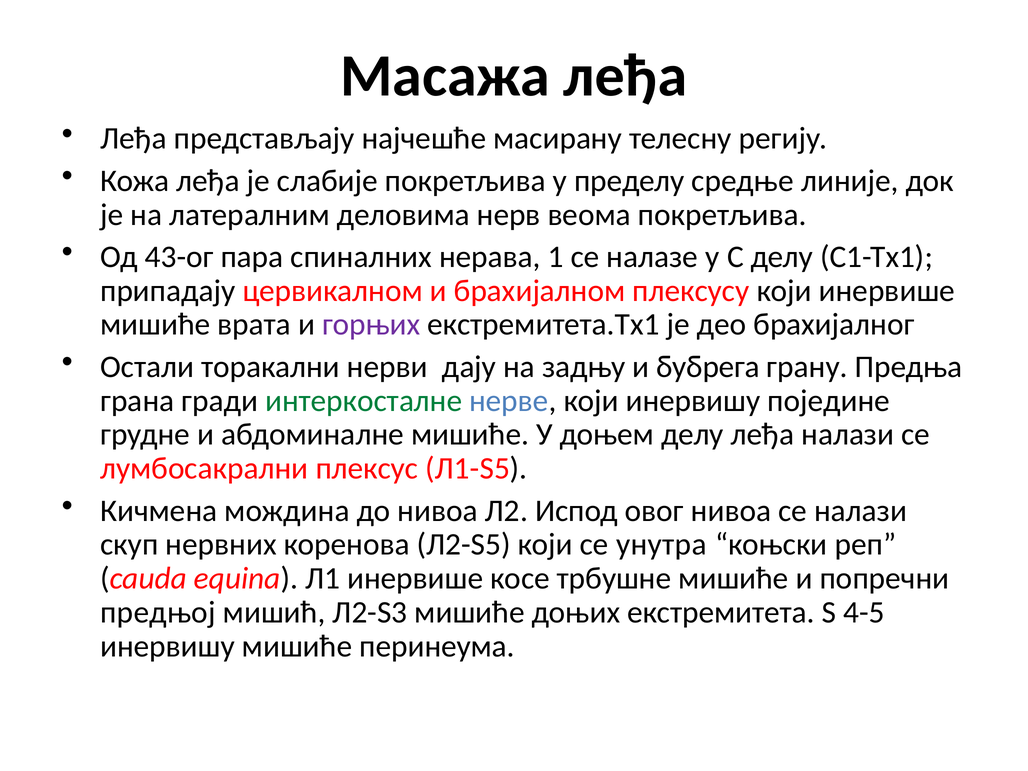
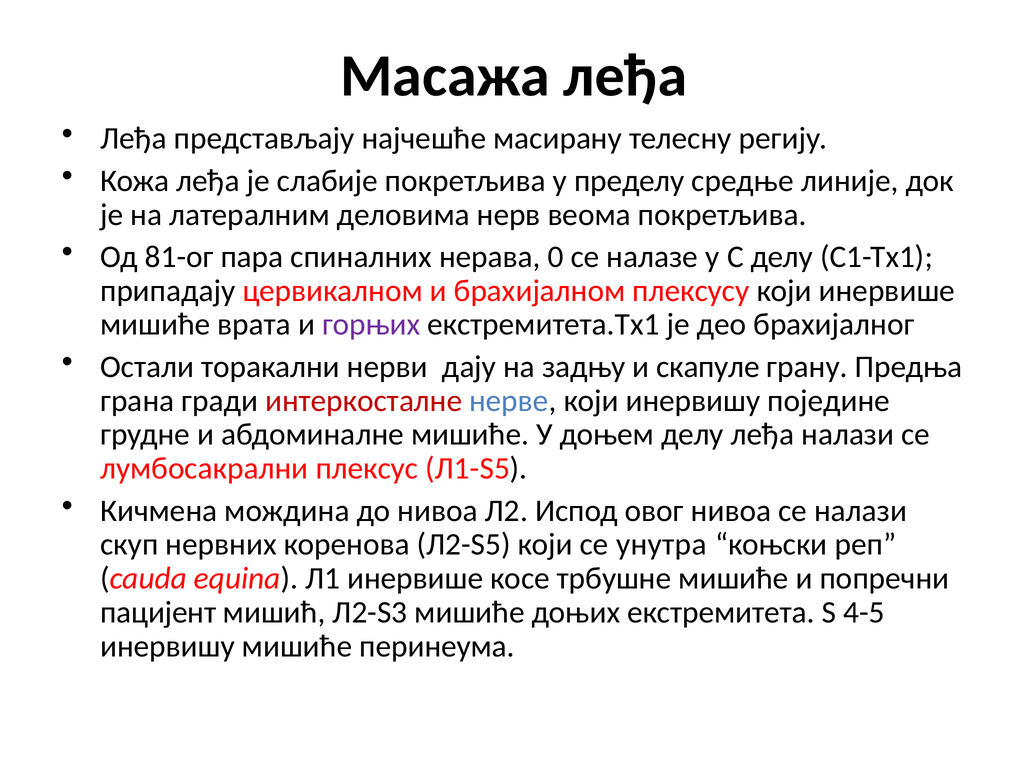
43-ог: 43-ог -> 81-ог (179, 257)
1: 1 -> 0 (556, 257)
бубрега: бубрега -> скапуле (708, 367)
интеркосталне colour: green -> red (364, 401)
предњој: предњој -> пацијент (158, 612)
